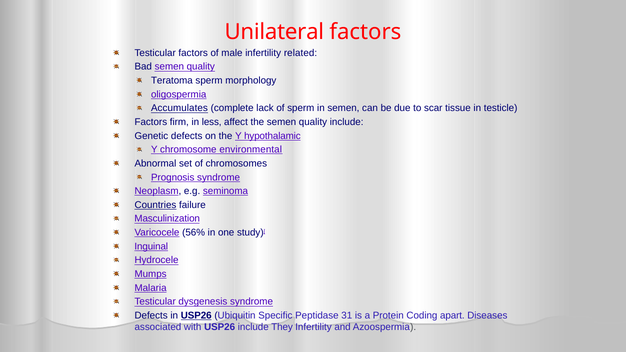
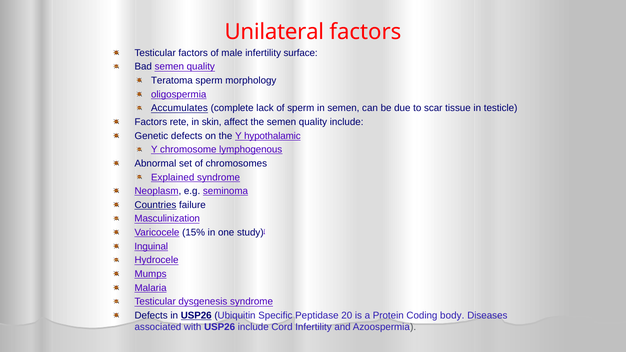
related: related -> surface (301, 53)
firm: firm -> rete (179, 122)
less: less -> skin (212, 122)
environmental: environmental -> lymphogenous (251, 150)
Prognosis: Prognosis -> Explained (173, 177)
56%: 56% -> 15% (194, 233)
31: 31 -> 20 (347, 316)
apart: apart -> body (452, 316)
They: They -> Cord (282, 327)
